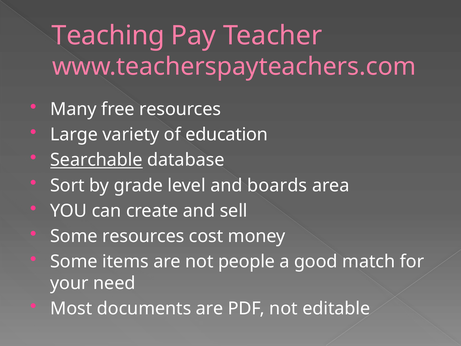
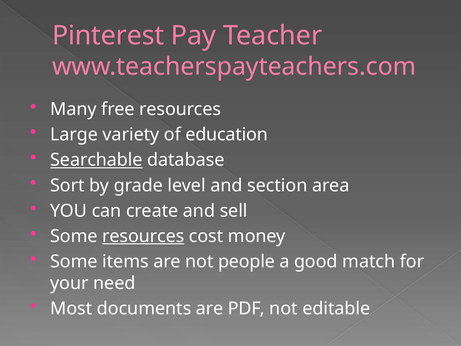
Teaching: Teaching -> Pinterest (108, 36)
boards: boards -> section (277, 185)
resources underline: none -> present (143, 236)
